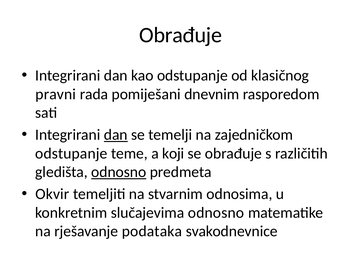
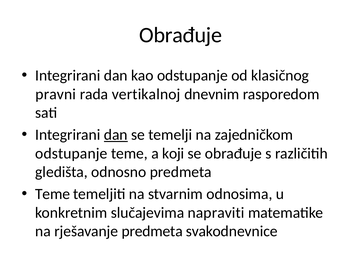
pomiješani: pomiješani -> vertikalnoj (146, 94)
odnosno underline: present -> none (119, 172)
Okvir: Okvir -> Teme (53, 194)
slučajevima odnosno: odnosno -> napraviti (216, 212)
rješavanje podataka: podataka -> predmeta (152, 231)
